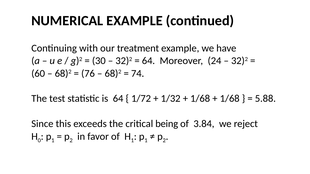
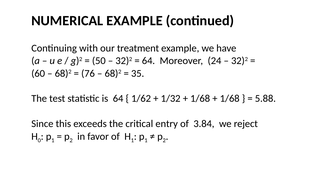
30: 30 -> 50 (99, 61)
74: 74 -> 35 (138, 74)
1/72: 1/72 -> 1/62 (141, 99)
being: being -> entry (167, 124)
